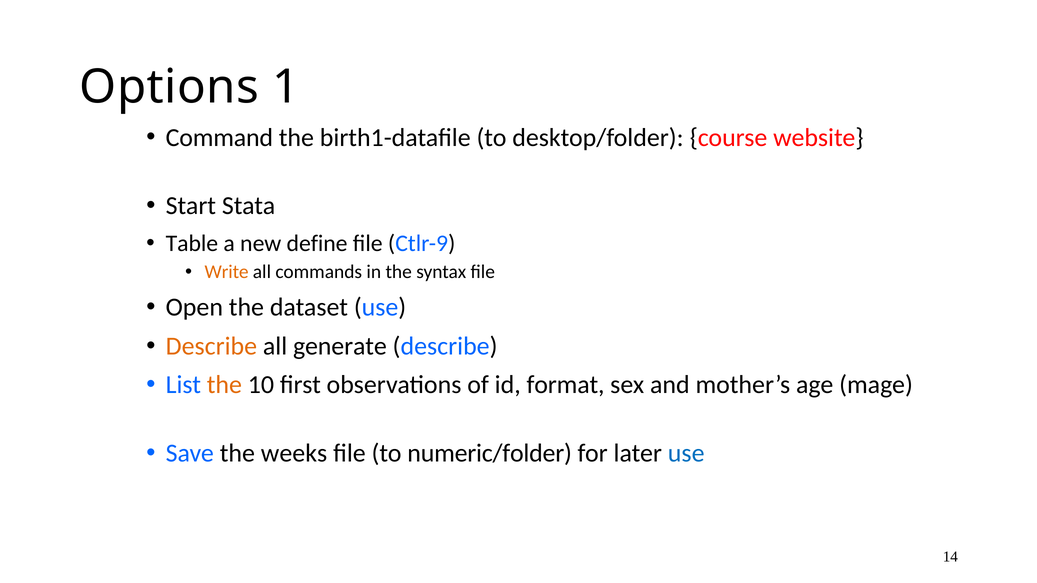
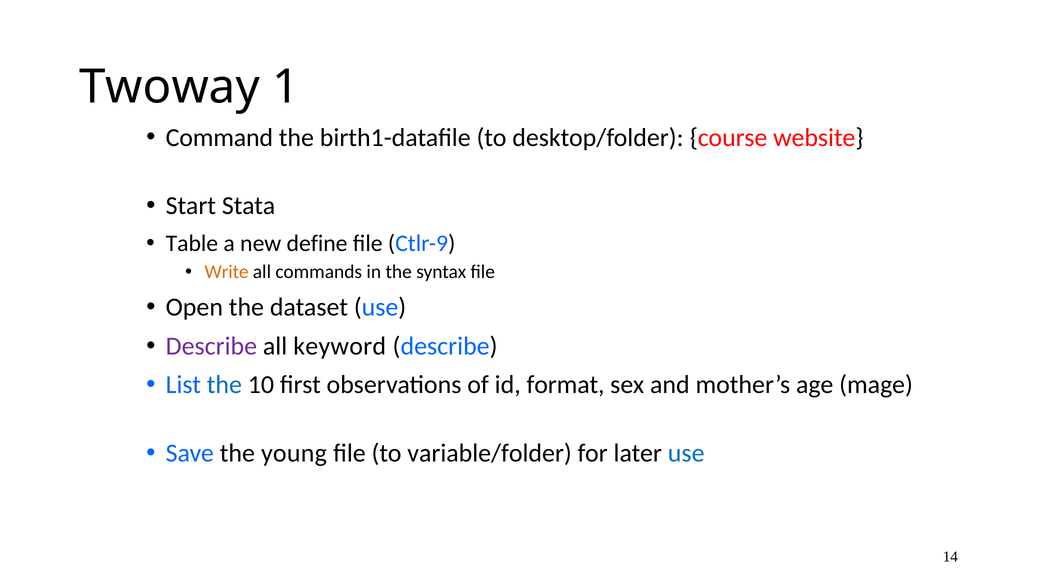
Options: Options -> Twoway (169, 87)
Describe colour: orange -> purple (211, 346)
generate: generate -> keyword (340, 346)
the colour: orange -> blue (224, 385)
weeks: weeks -> young (294, 453)
numeric/folder: numeric/folder -> variable/folder (490, 453)
